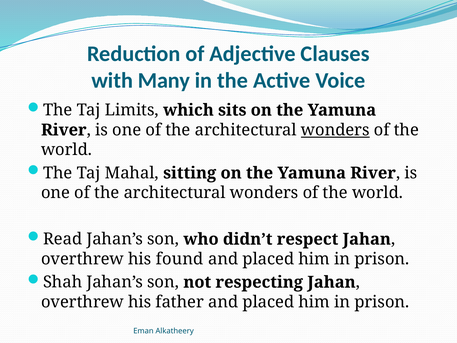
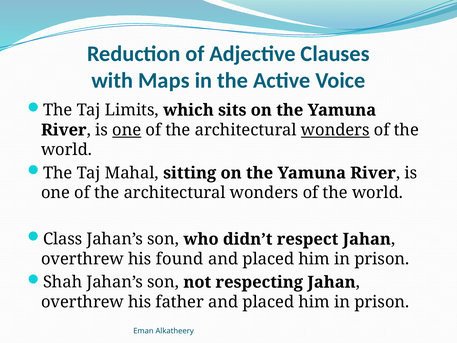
Many: Many -> Maps (164, 81)
one underline: none -> present (127, 130)
Read: Read -> Class (63, 239)
